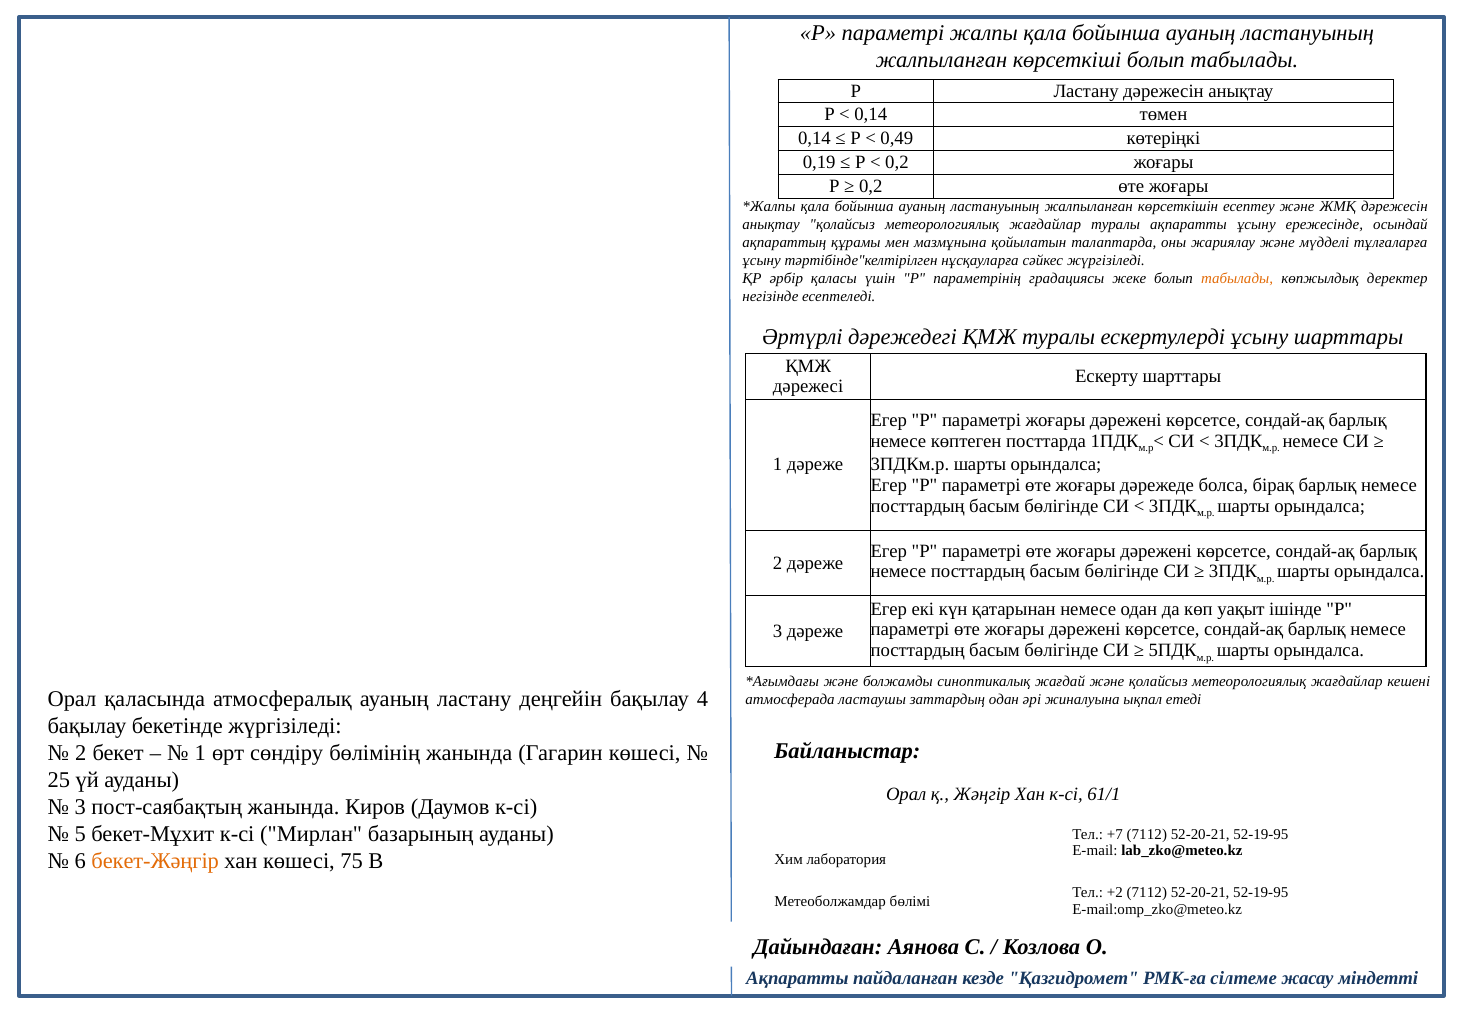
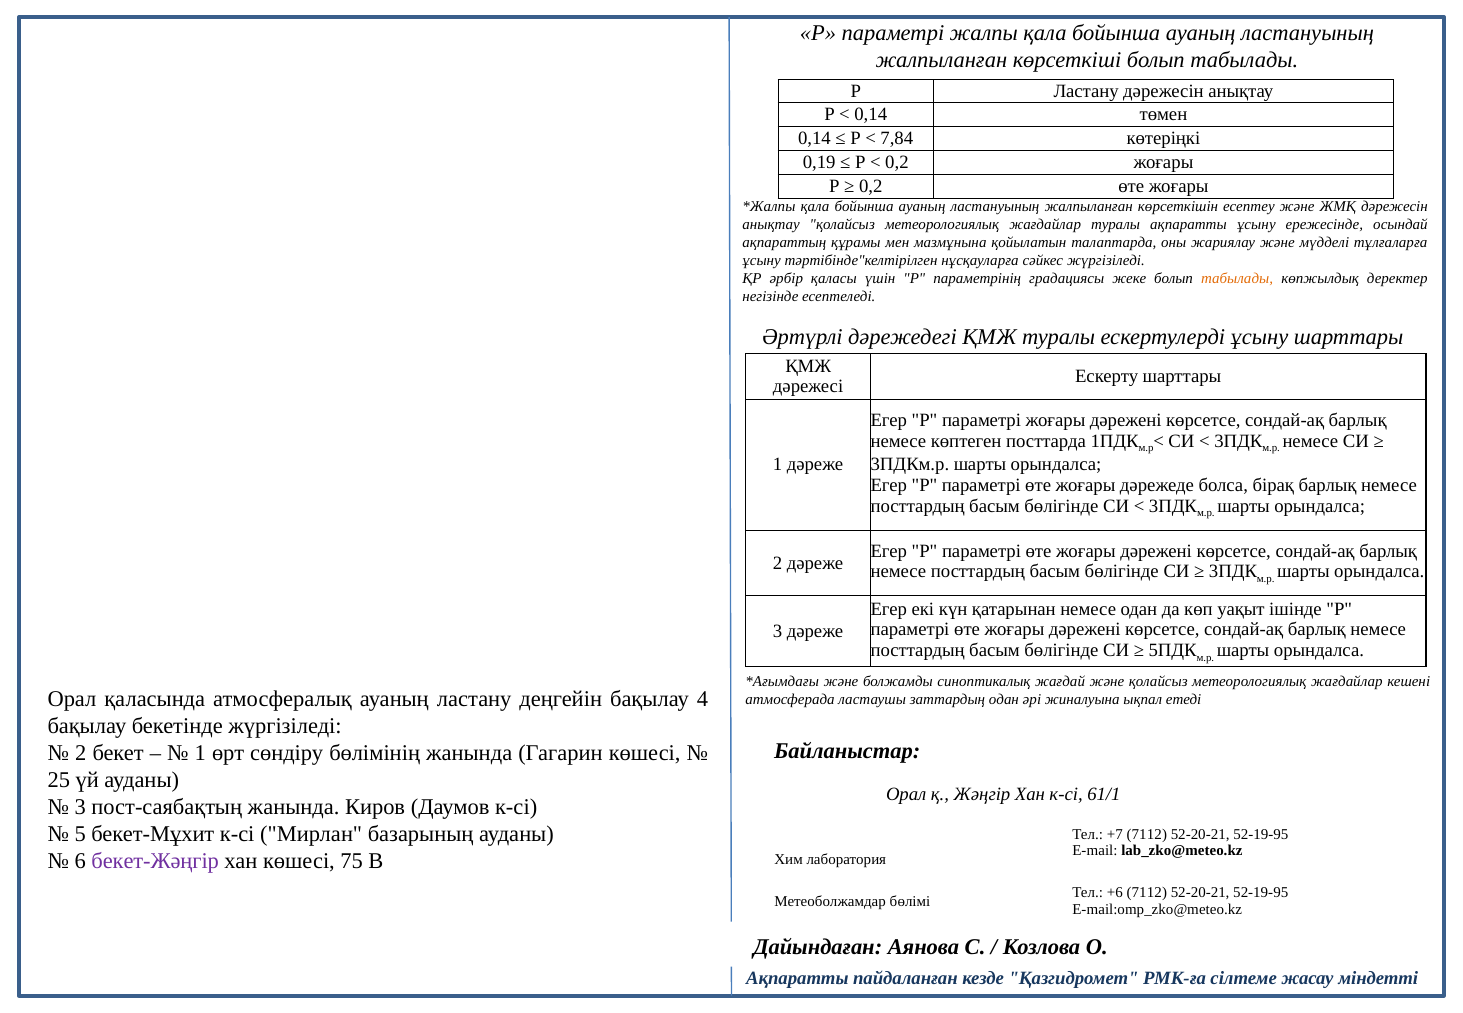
0,49: 0,49 -> 7,84 (897, 138)
бекет-Жәңгір colour: orange -> purple (155, 861)
+2: +2 -> +6 (1115, 893)
